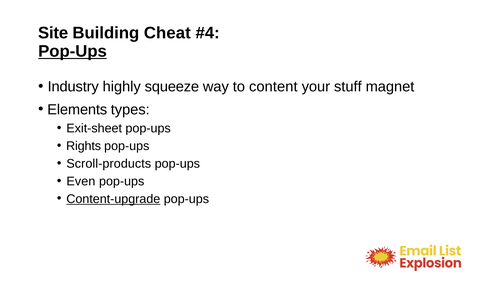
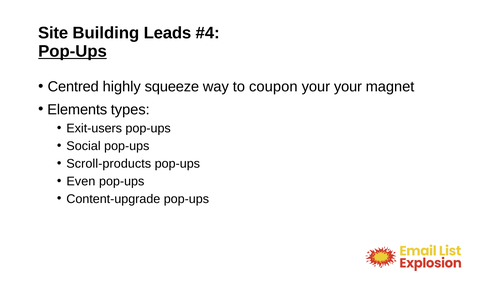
Cheat: Cheat -> Leads (167, 33)
Industry: Industry -> Centred (73, 87)
content: content -> coupon (273, 87)
your stuff: stuff -> your (348, 87)
Exit-sheet: Exit-sheet -> Exit-users (94, 128)
Rights: Rights -> Social (84, 146)
Content-upgrade underline: present -> none (113, 199)
